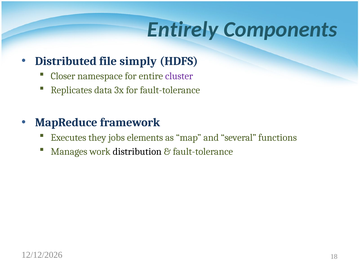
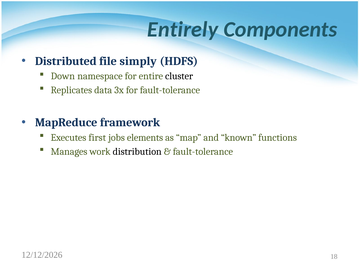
Closer: Closer -> Down (63, 76)
cluster colour: purple -> black (179, 76)
they: they -> first (97, 138)
several: several -> known (239, 138)
